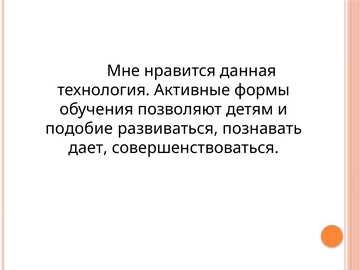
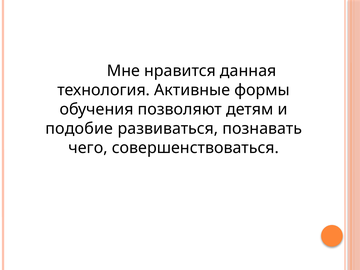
дает: дает -> чего (88, 148)
